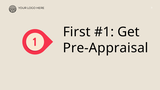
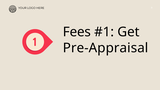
First: First -> Fees (77, 32)
